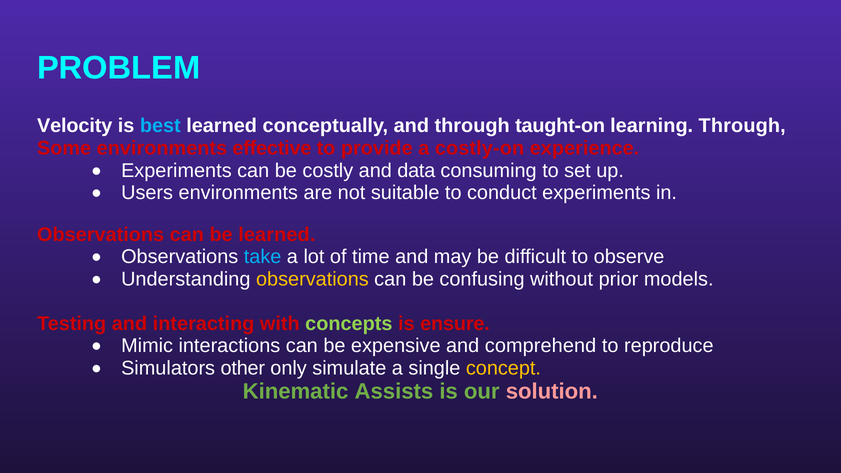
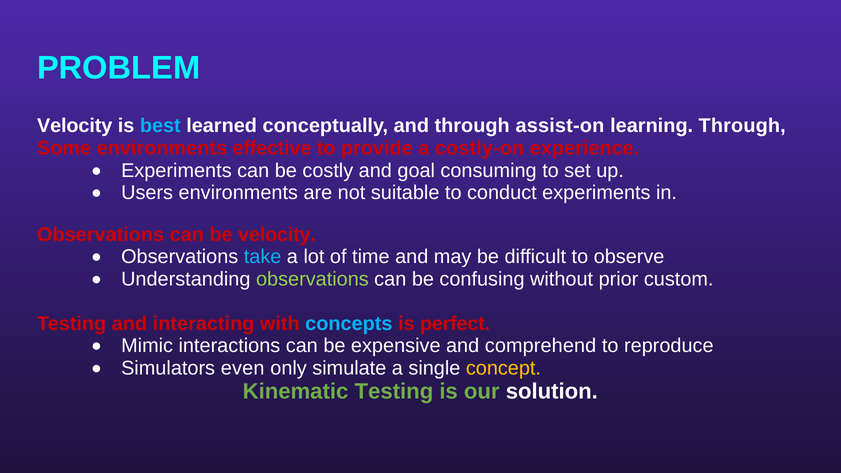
taught-on: taught-on -> assist-on (560, 126)
data: data -> goal (416, 170)
be learned: learned -> velocity (277, 235)
observations colour: yellow -> light green (312, 279)
models: models -> custom (679, 279)
concepts colour: light green -> light blue (349, 324)
ensure: ensure -> perfect (455, 324)
other: other -> even (243, 368)
Kinematic Assists: Assists -> Testing (394, 392)
solution colour: pink -> white (552, 392)
